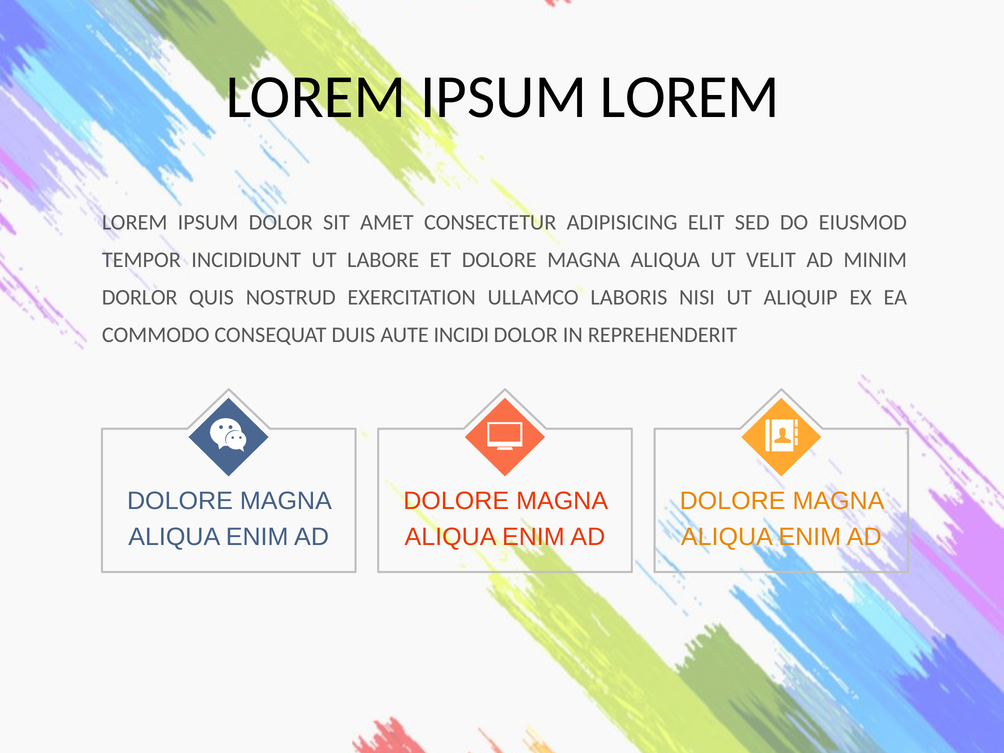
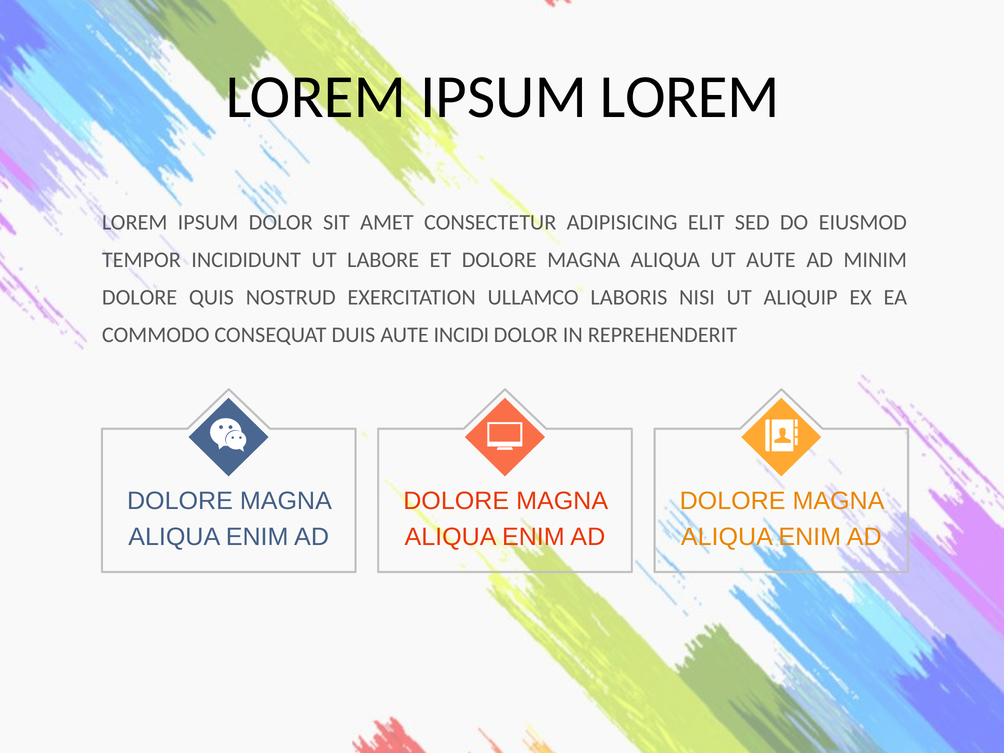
UT VELIT: VELIT -> AUTE (771, 260)
DORLOR: DORLOR -> DOLORE (140, 297)
